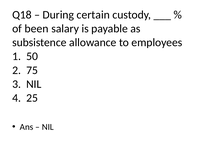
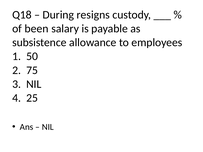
certain: certain -> resigns (93, 15)
